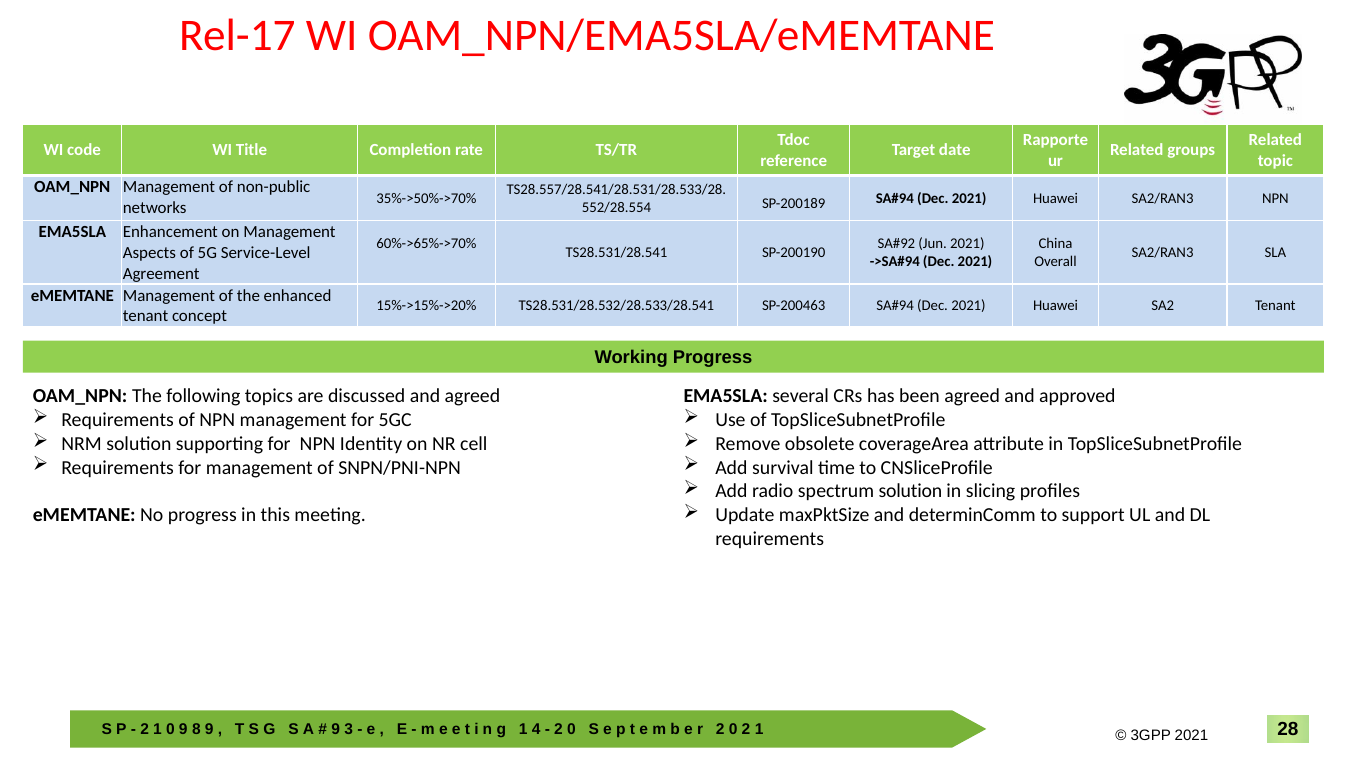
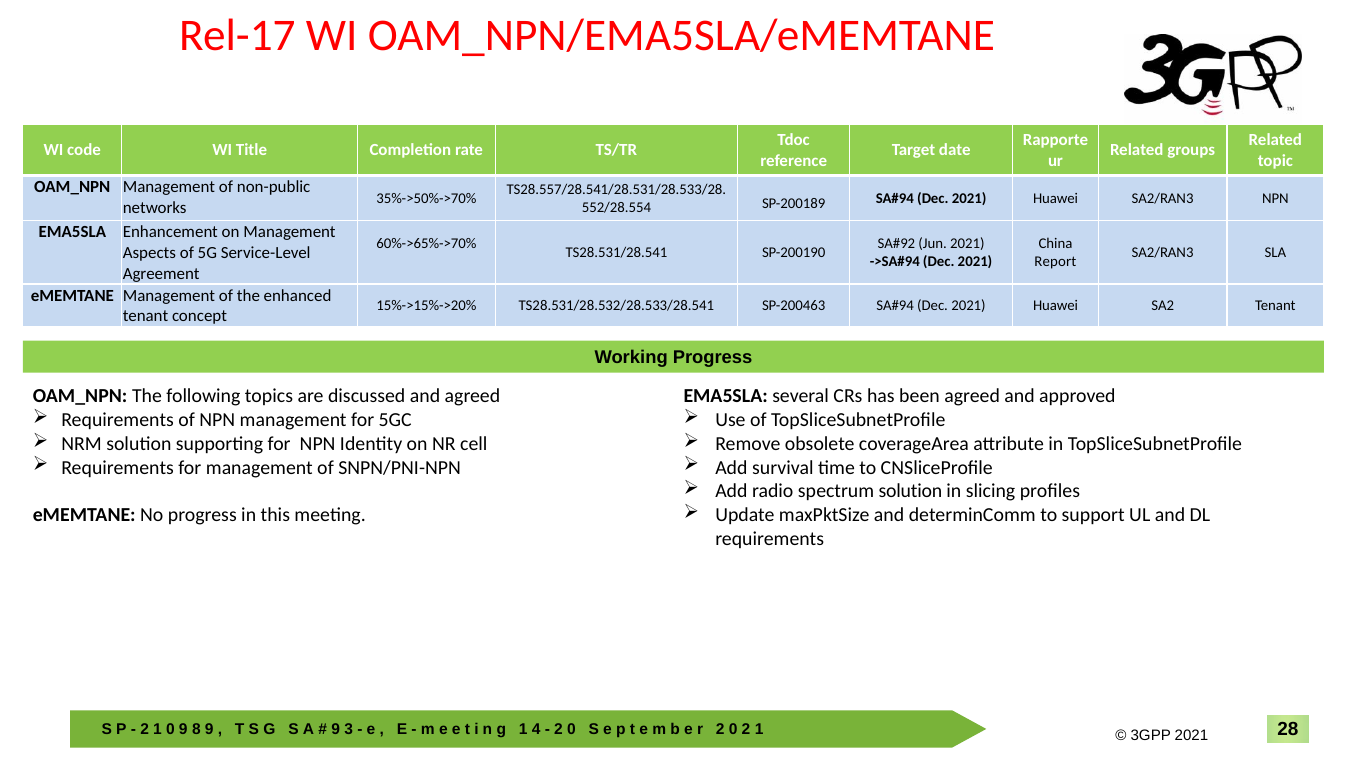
Overall: Overall -> Report (1055, 261)
